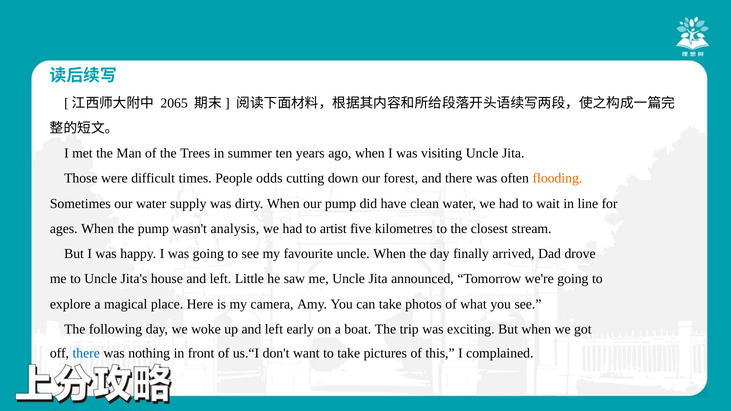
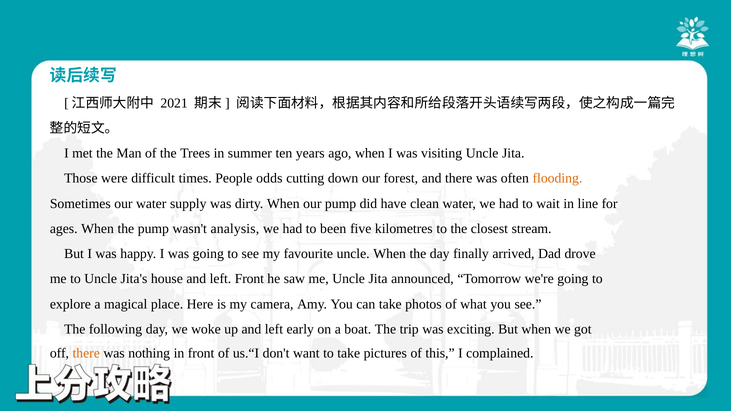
2065: 2065 -> 2021 (174, 103)
artist: artist -> been (333, 229)
left Little: Little -> Front (249, 279)
there colour: blue -> orange (86, 354)
